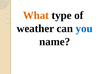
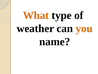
you colour: blue -> orange (84, 28)
